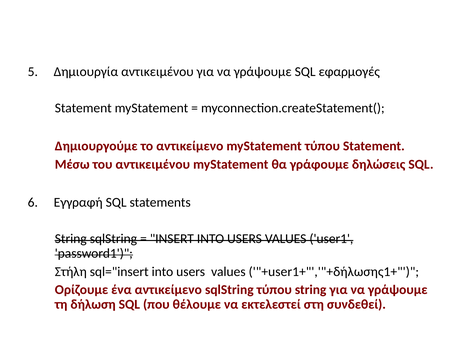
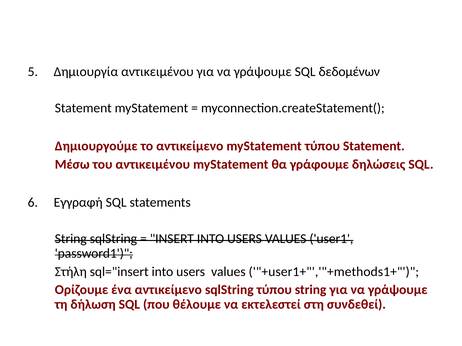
εφαρμογές: εφαρμογές -> δεδομένων (349, 72)
+user1+"','"+δήλωσης1+: +user1+"','"+δήλωσης1+ -> +user1+"','"+methods1+ (334, 272)
